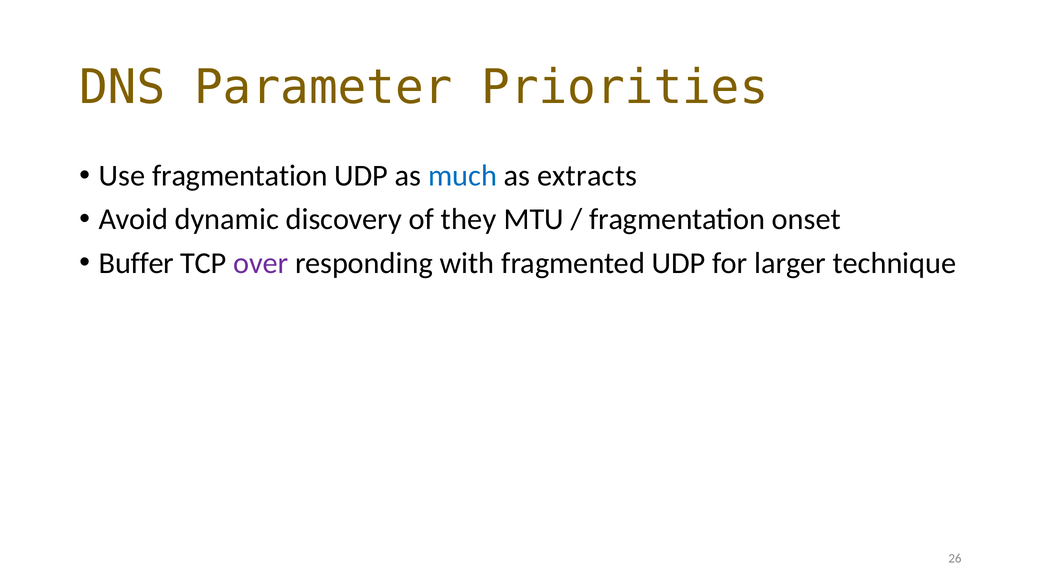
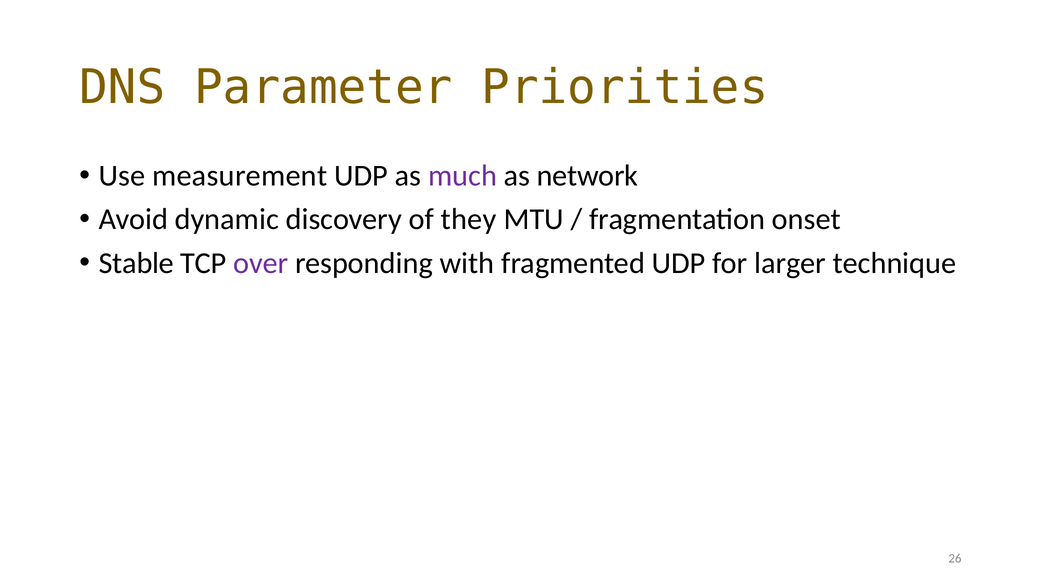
Use fragmentation: fragmentation -> measurement (240, 176)
much colour: blue -> purple (463, 176)
extracts: extracts -> network (587, 176)
Buffer: Buffer -> Stable (136, 263)
